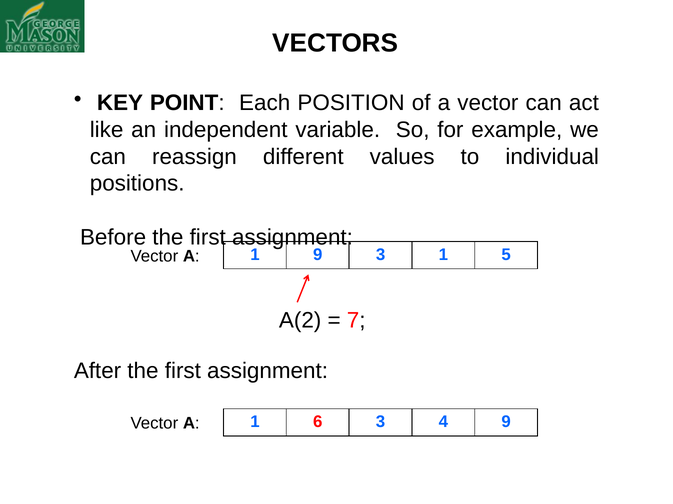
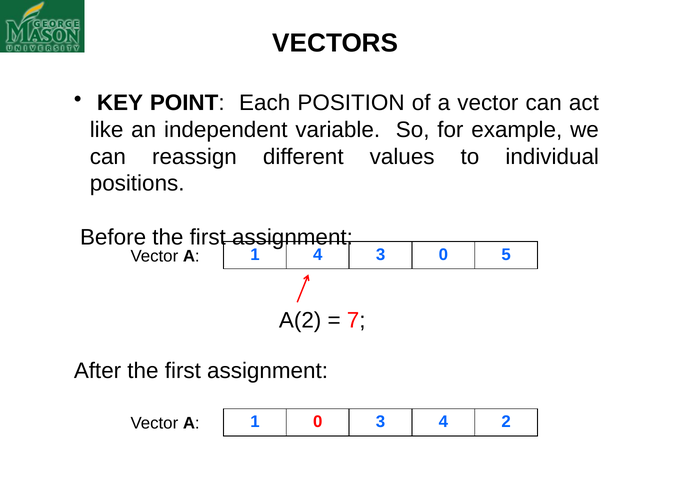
1 9: 9 -> 4 (318, 255)
3 1: 1 -> 0 (443, 255)
1 6: 6 -> 0 (318, 422)
4 9: 9 -> 2 (506, 422)
